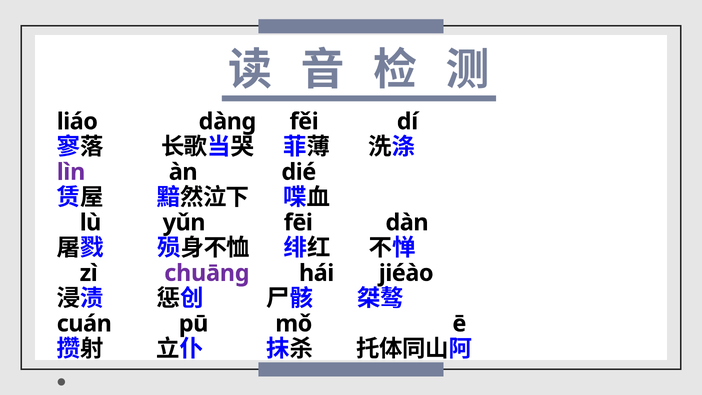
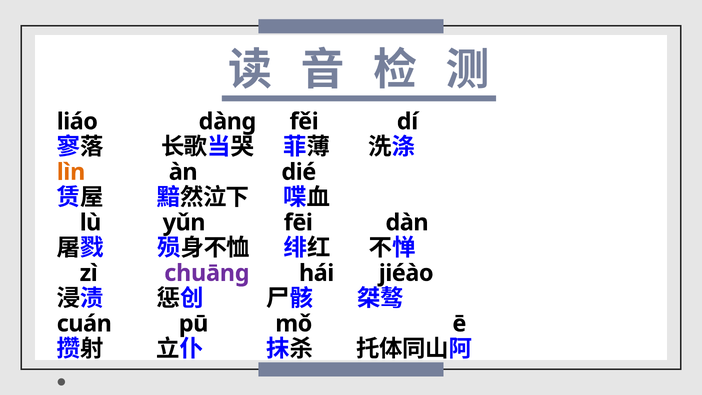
lìn colour: purple -> orange (71, 172)
